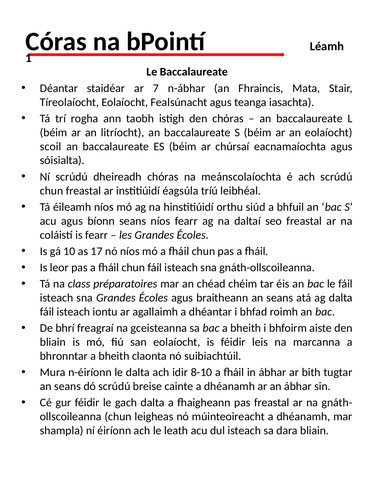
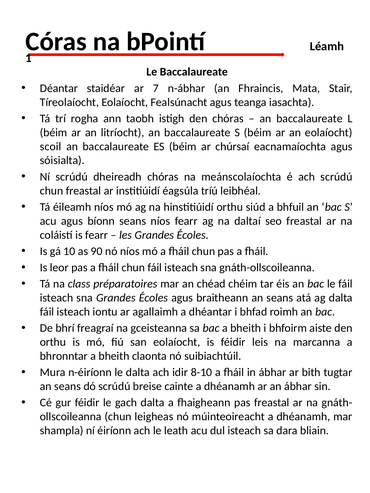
17: 17 -> 90 (97, 251)
bliain: bliain -> orthu (53, 342)
